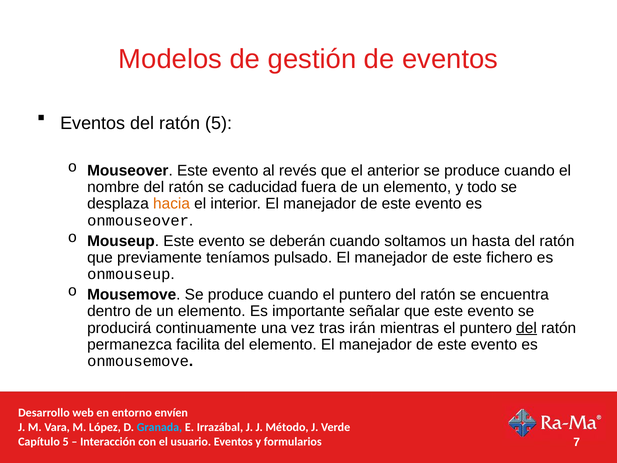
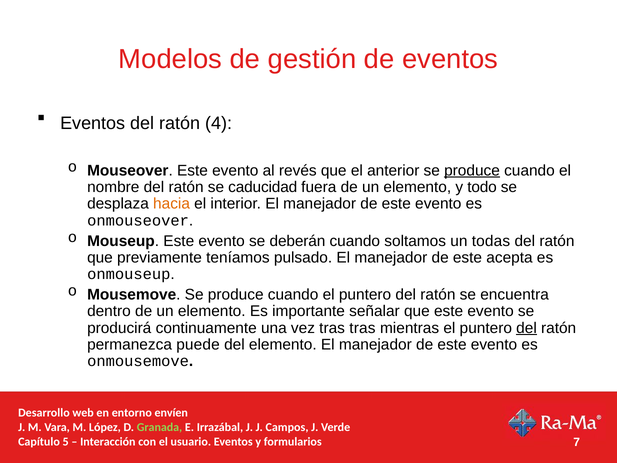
ratón 5: 5 -> 4 (219, 123)
produce underline: none -> present (472, 170)
hasta: hasta -> todas (491, 241)
fichero: fichero -> acepta (509, 257)
tras irán: irán -> tras (362, 328)
facilita: facilita -> puede (198, 344)
Granada colour: light blue -> light green (159, 427)
Método: Método -> Campos (287, 427)
